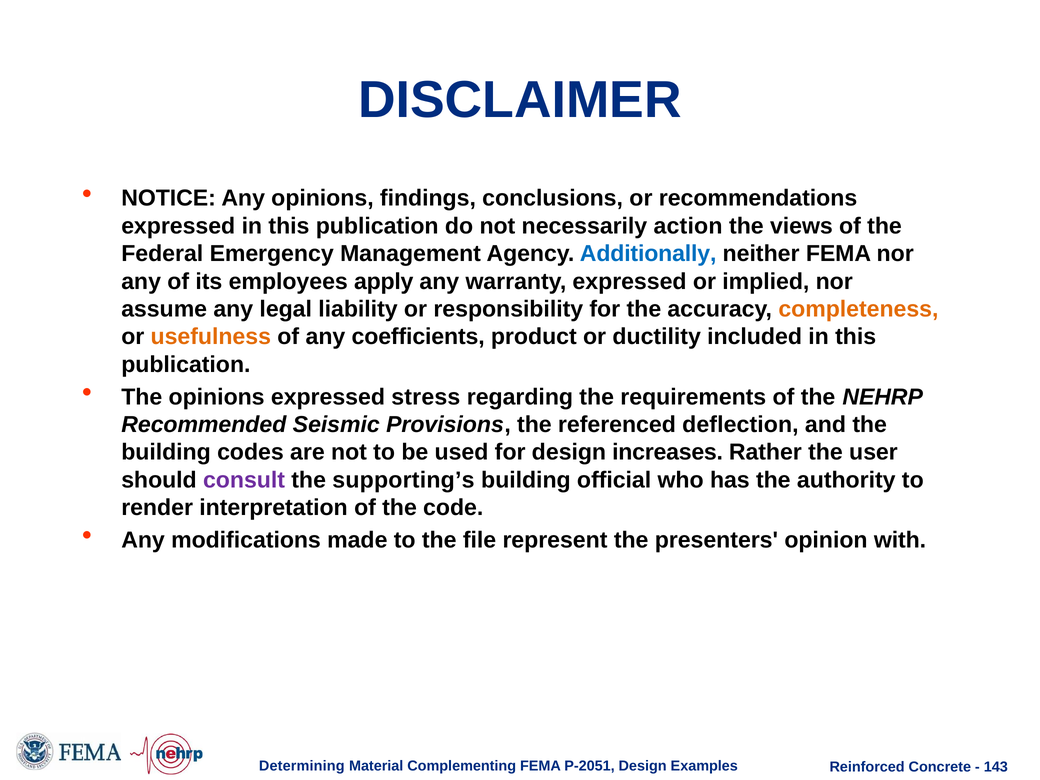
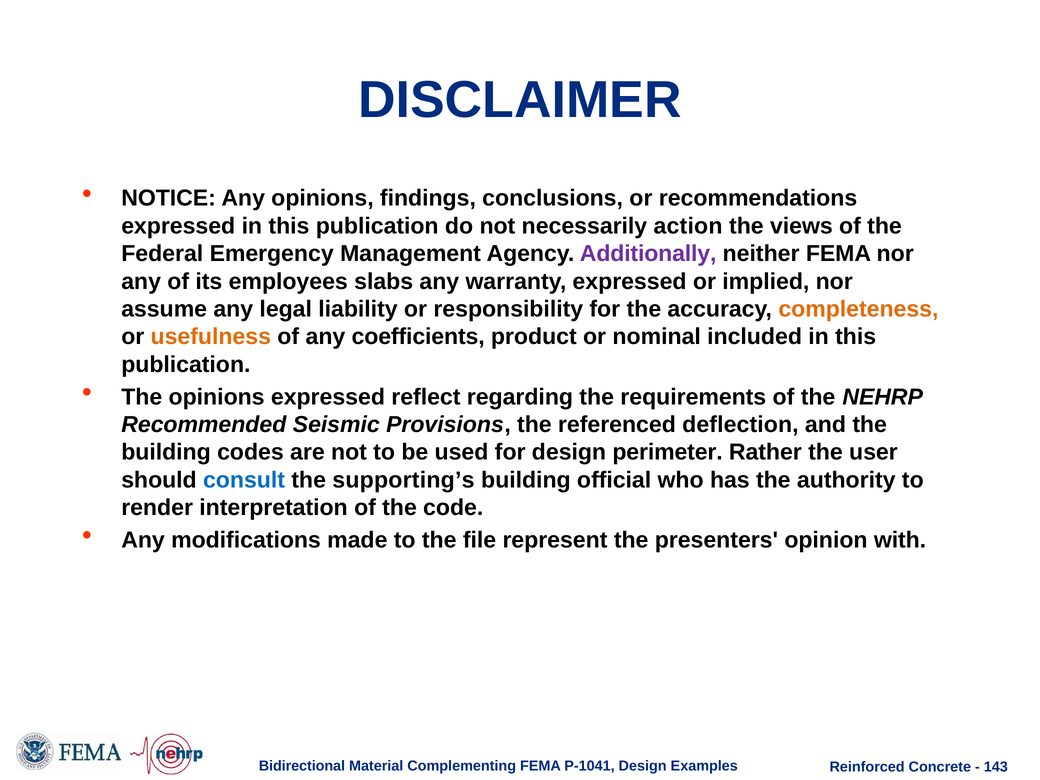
Additionally colour: blue -> purple (648, 254)
apply: apply -> slabs (384, 281)
ductility: ductility -> nominal (657, 337)
stress: stress -> reflect (426, 397)
increases: increases -> perimeter (668, 452)
consult colour: purple -> blue (244, 480)
Determining: Determining -> Bidirectional (302, 766)
P-2051: P-2051 -> P-1041 (589, 766)
